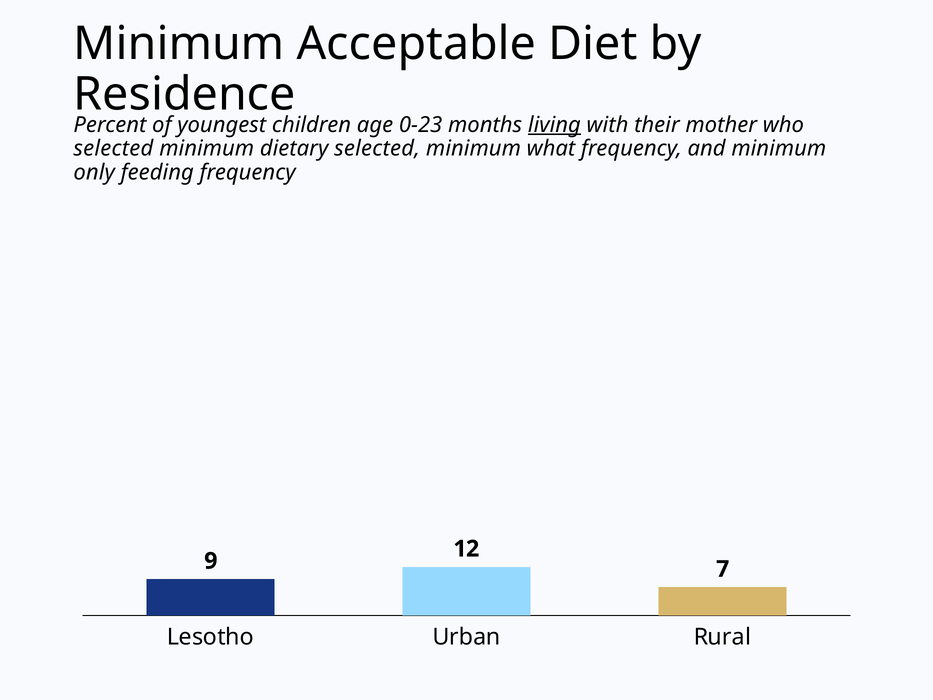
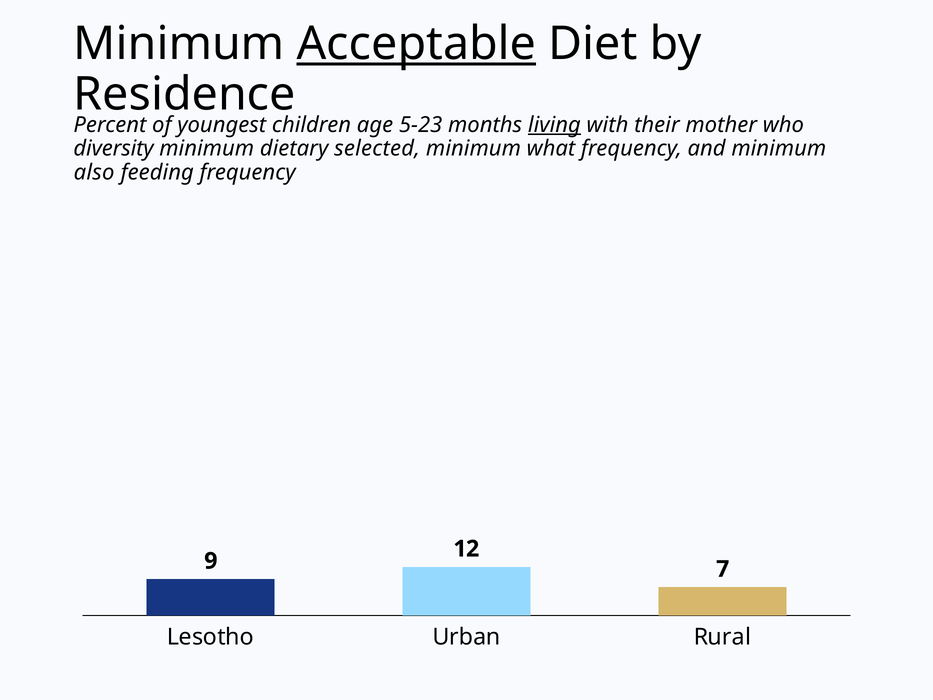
Acceptable underline: none -> present (416, 44)
0-23: 0-23 -> 5-23 (421, 125)
selected: selected -> diversity (114, 149)
only: only -> also (94, 172)
